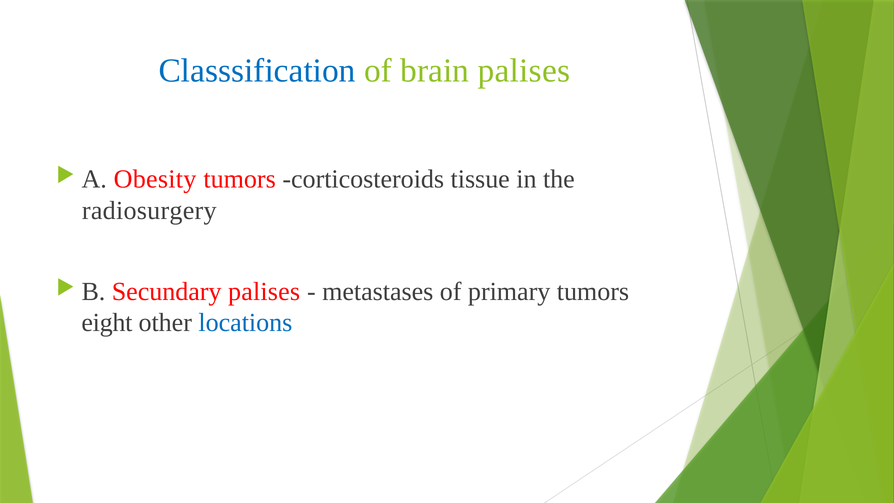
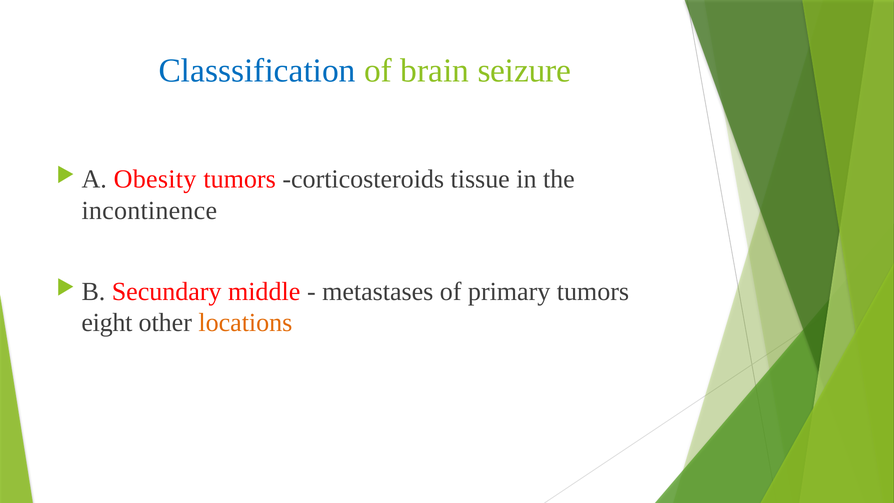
brain palises: palises -> seizure (524, 71)
radiosurgery: radiosurgery -> incontinence (149, 210)
Secundary palises: palises -> middle (264, 292)
locations colour: blue -> orange (245, 323)
